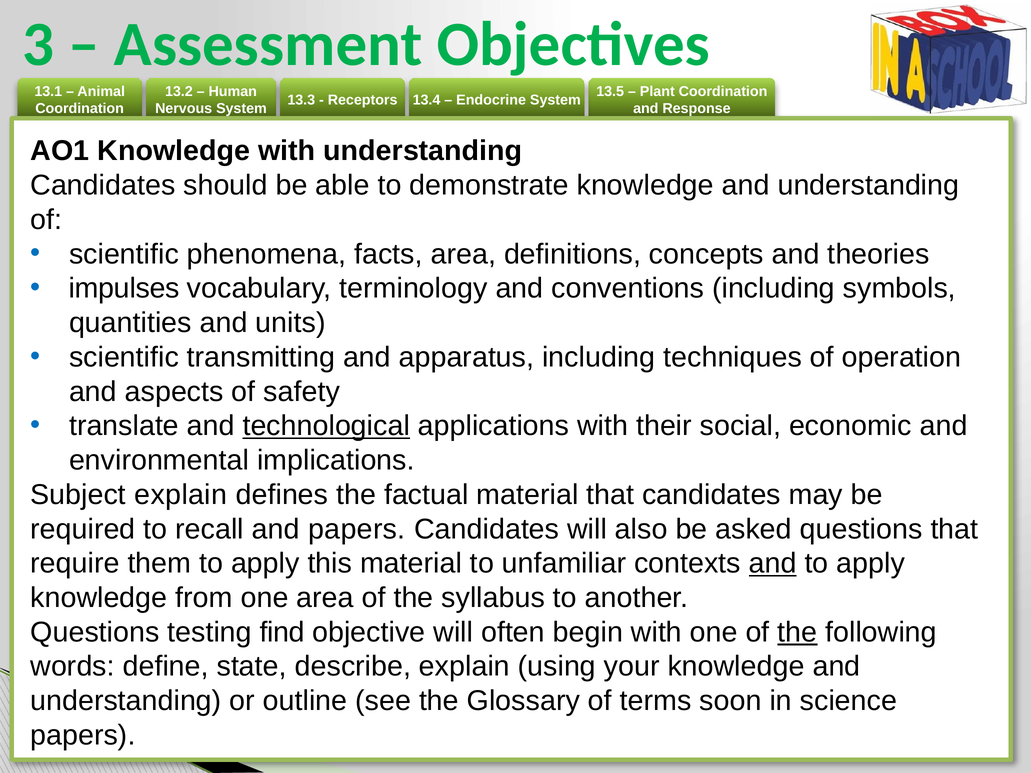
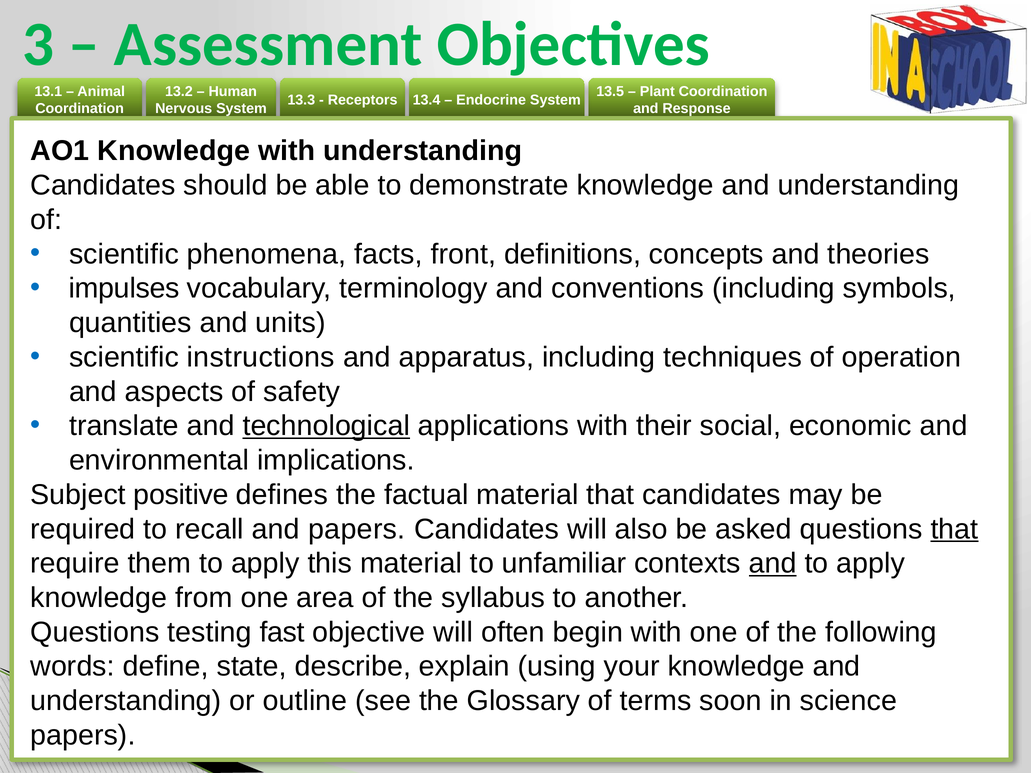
facts area: area -> front (463, 254)
transmitting: transmitting -> instructions (261, 357)
Subject explain: explain -> positive (181, 495)
that underline: none -> present (954, 529)
find: find -> fast (282, 632)
the underline: present -> none (797, 632)
